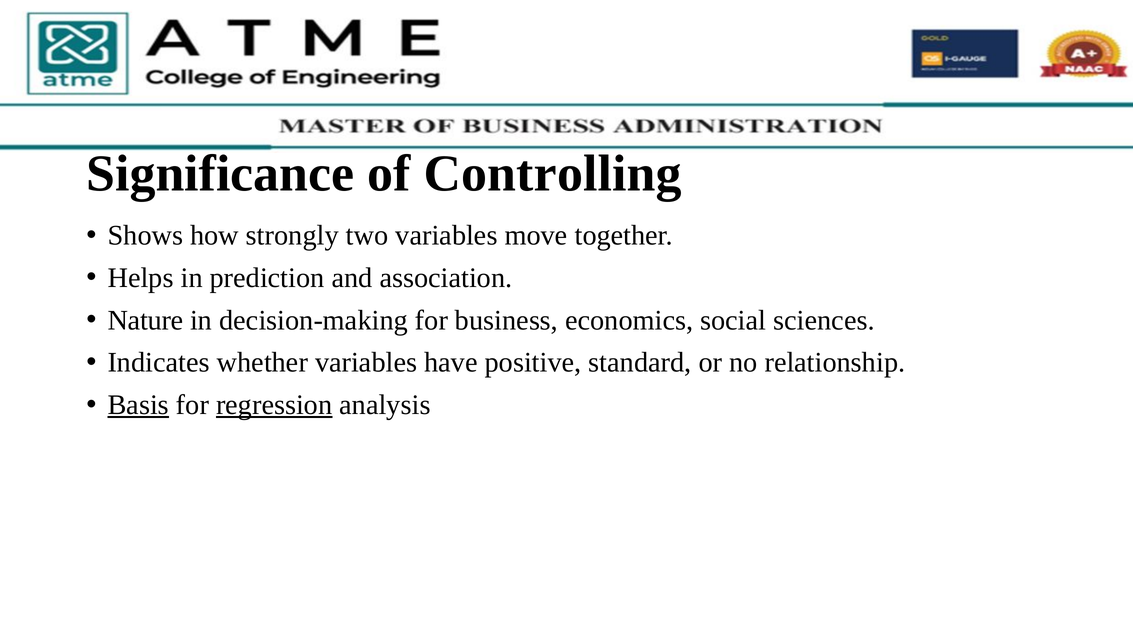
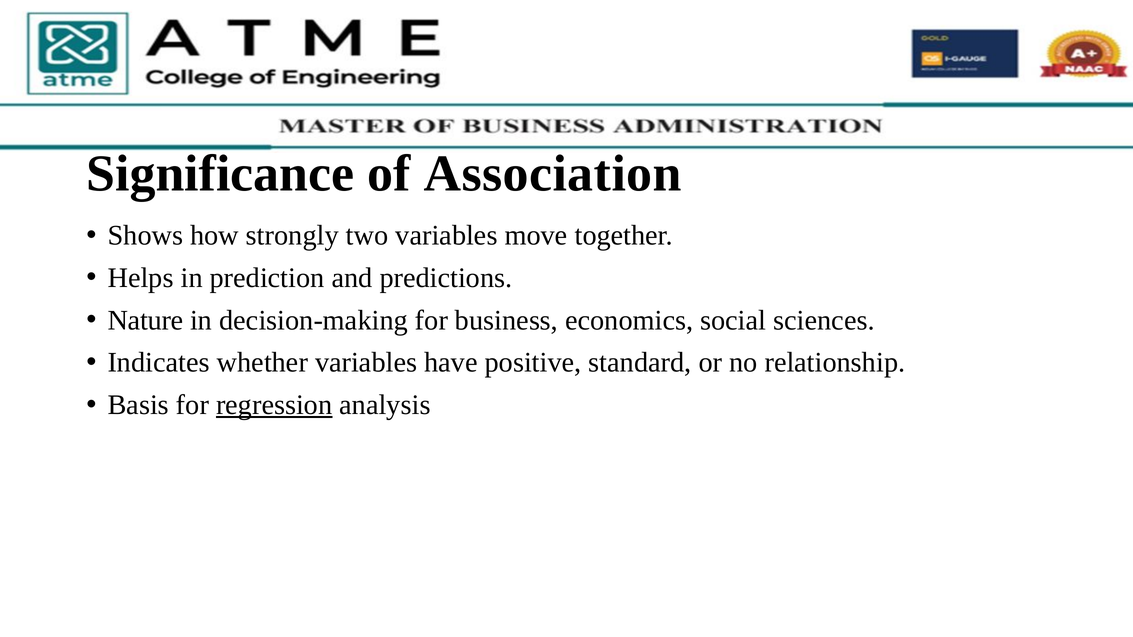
Controlling: Controlling -> Association (553, 174)
association: association -> predictions (446, 278)
Basis underline: present -> none (138, 405)
